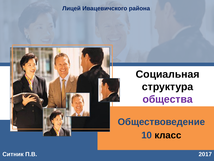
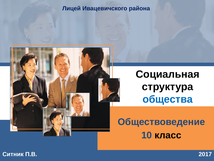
общества colour: purple -> blue (168, 99)
